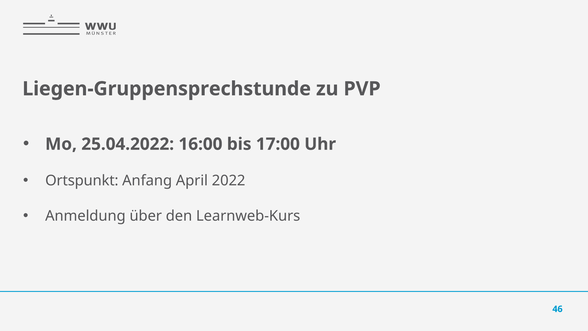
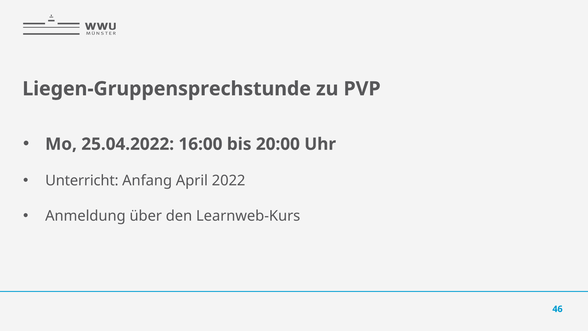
17:00: 17:00 -> 20:00 (278, 144)
Ortspunkt: Ortspunkt -> Unterricht (82, 181)
